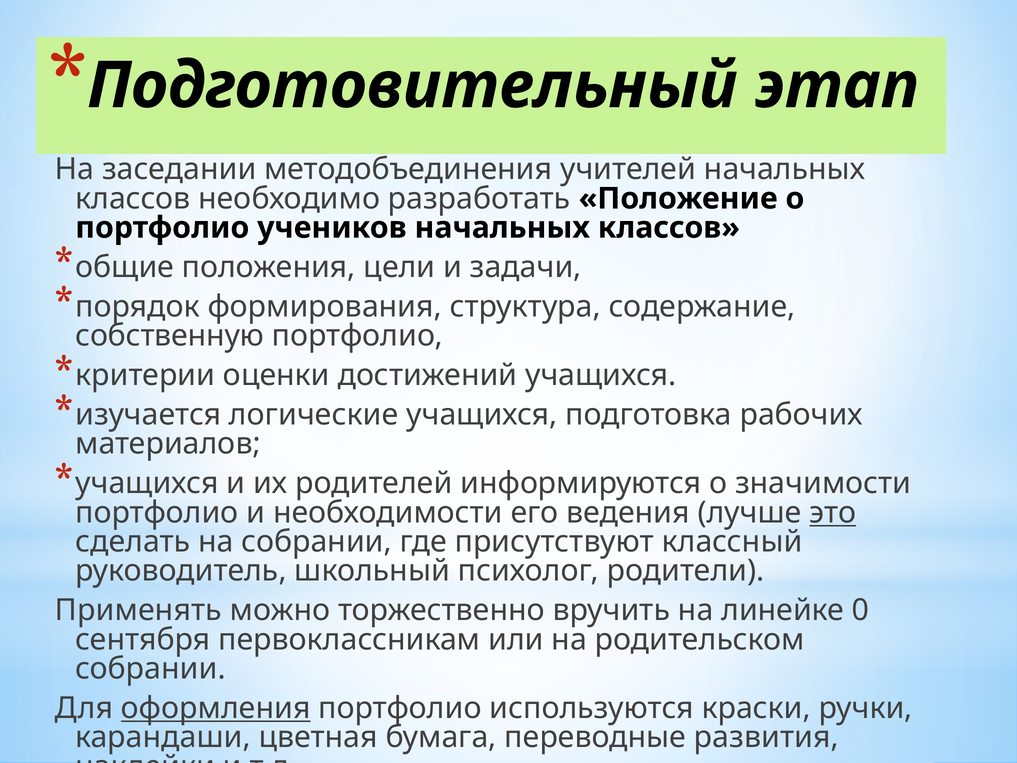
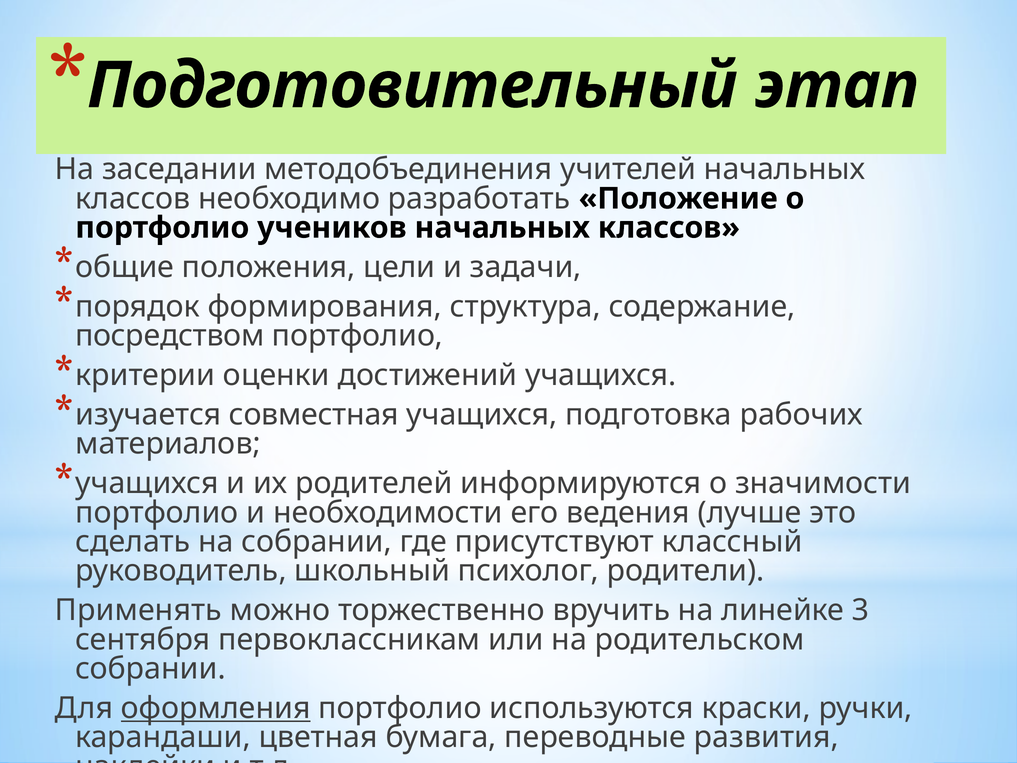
собственную: собственную -> посредством (170, 336)
логические: логические -> совместная (314, 415)
это underline: present -> none (833, 512)
0: 0 -> 3 (861, 610)
